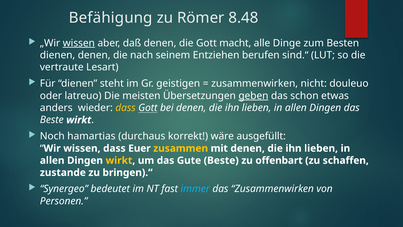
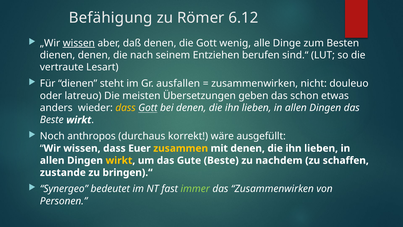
8.48: 8.48 -> 6.12 (243, 18)
macht: macht -> wenig (235, 43)
geistigen: geistigen -> ausfallen (178, 84)
geben underline: present -> none (253, 96)
hamartias: hamartias -> anthropos (92, 136)
offenbart: offenbart -> nachdem (279, 160)
immer colour: light blue -> light green (195, 189)
